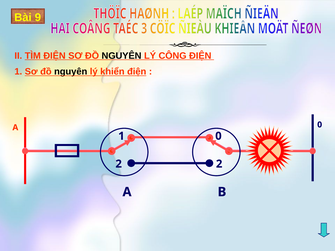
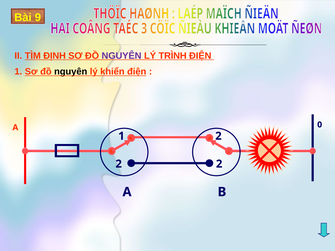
TÌM ĐIỆN: ĐIỆN -> ĐỊNH (55, 56)
NGUYÊN colour: black -> purple (122, 56)
CÔNG: CÔNG -> TRÌNH (173, 56)
1 0: 0 -> 2 (218, 136)
